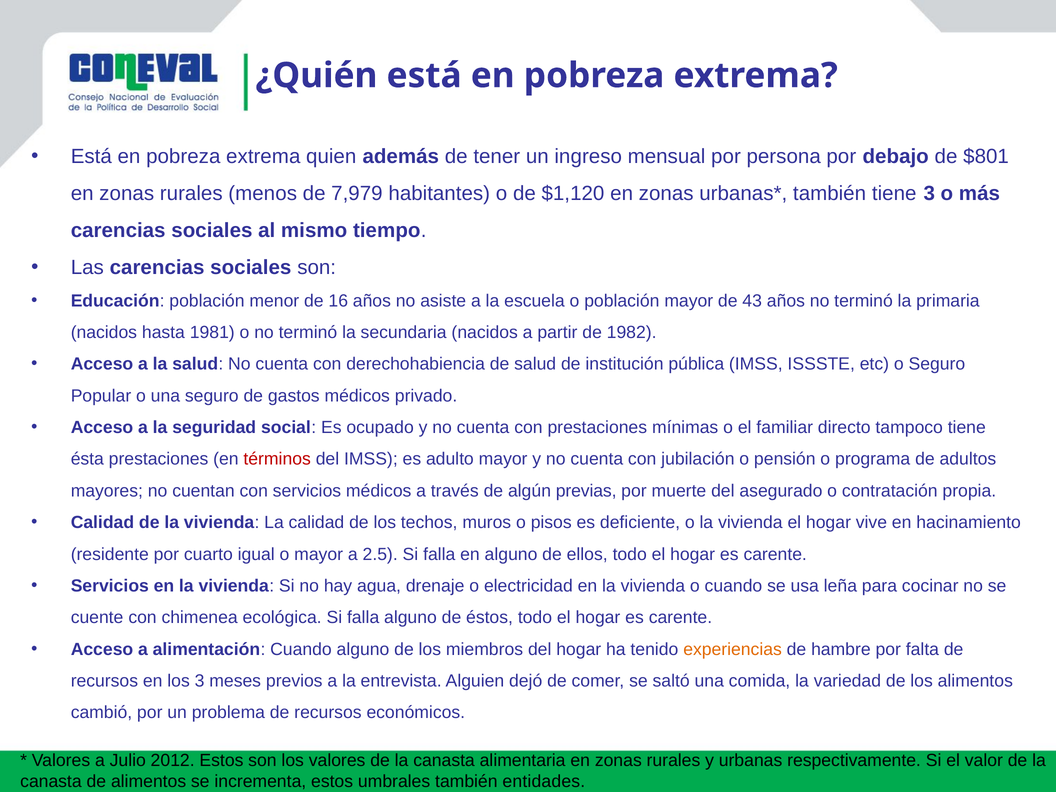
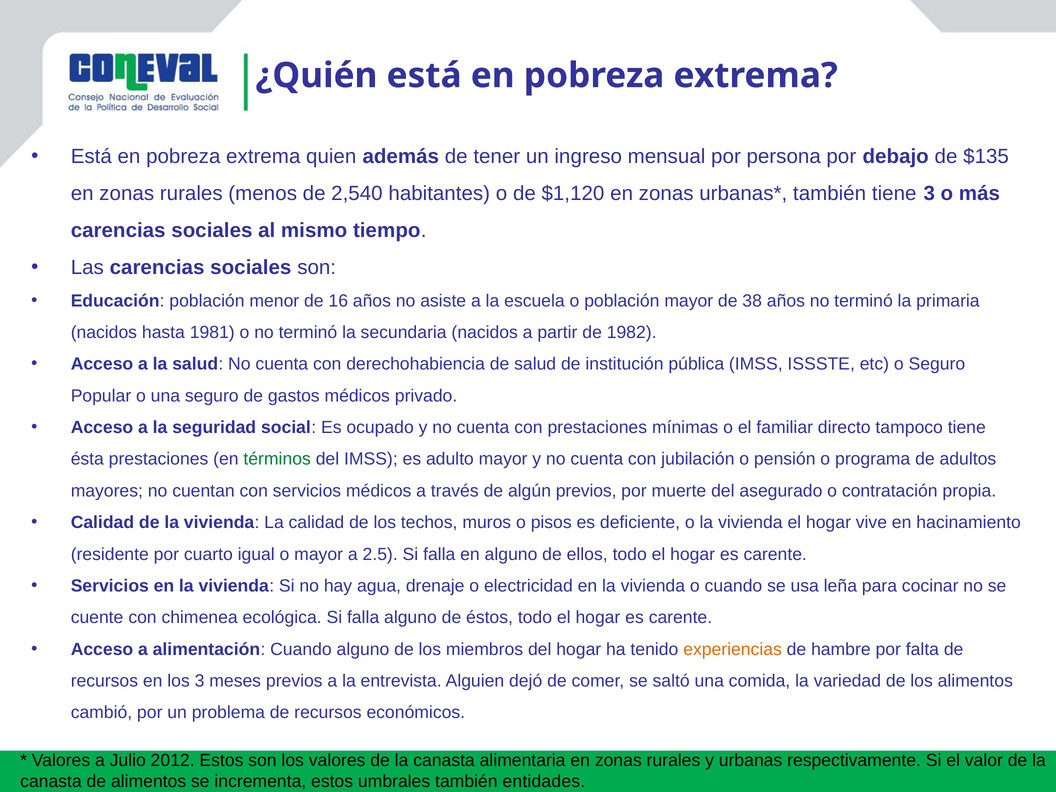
$801: $801 -> $135 (986, 157)
7,979: 7,979 -> 2,540 (357, 194)
43: 43 -> 38 (752, 301)
términos colour: red -> green (277, 459)
algún previas: previas -> previos (586, 491)
